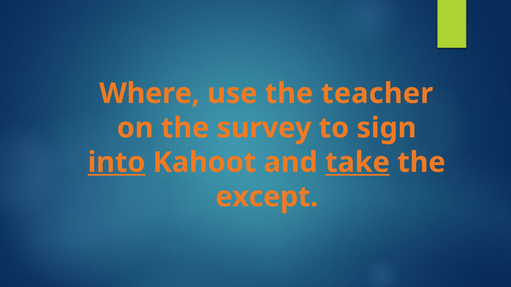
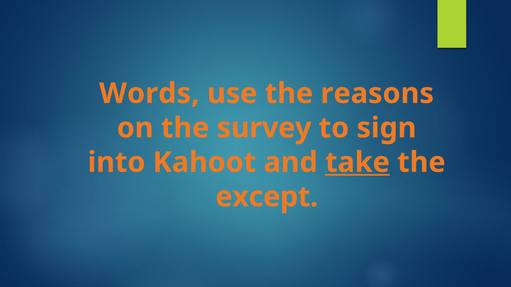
Where: Where -> Words (149, 94)
teacher: teacher -> reasons (377, 94)
into underline: present -> none (117, 163)
